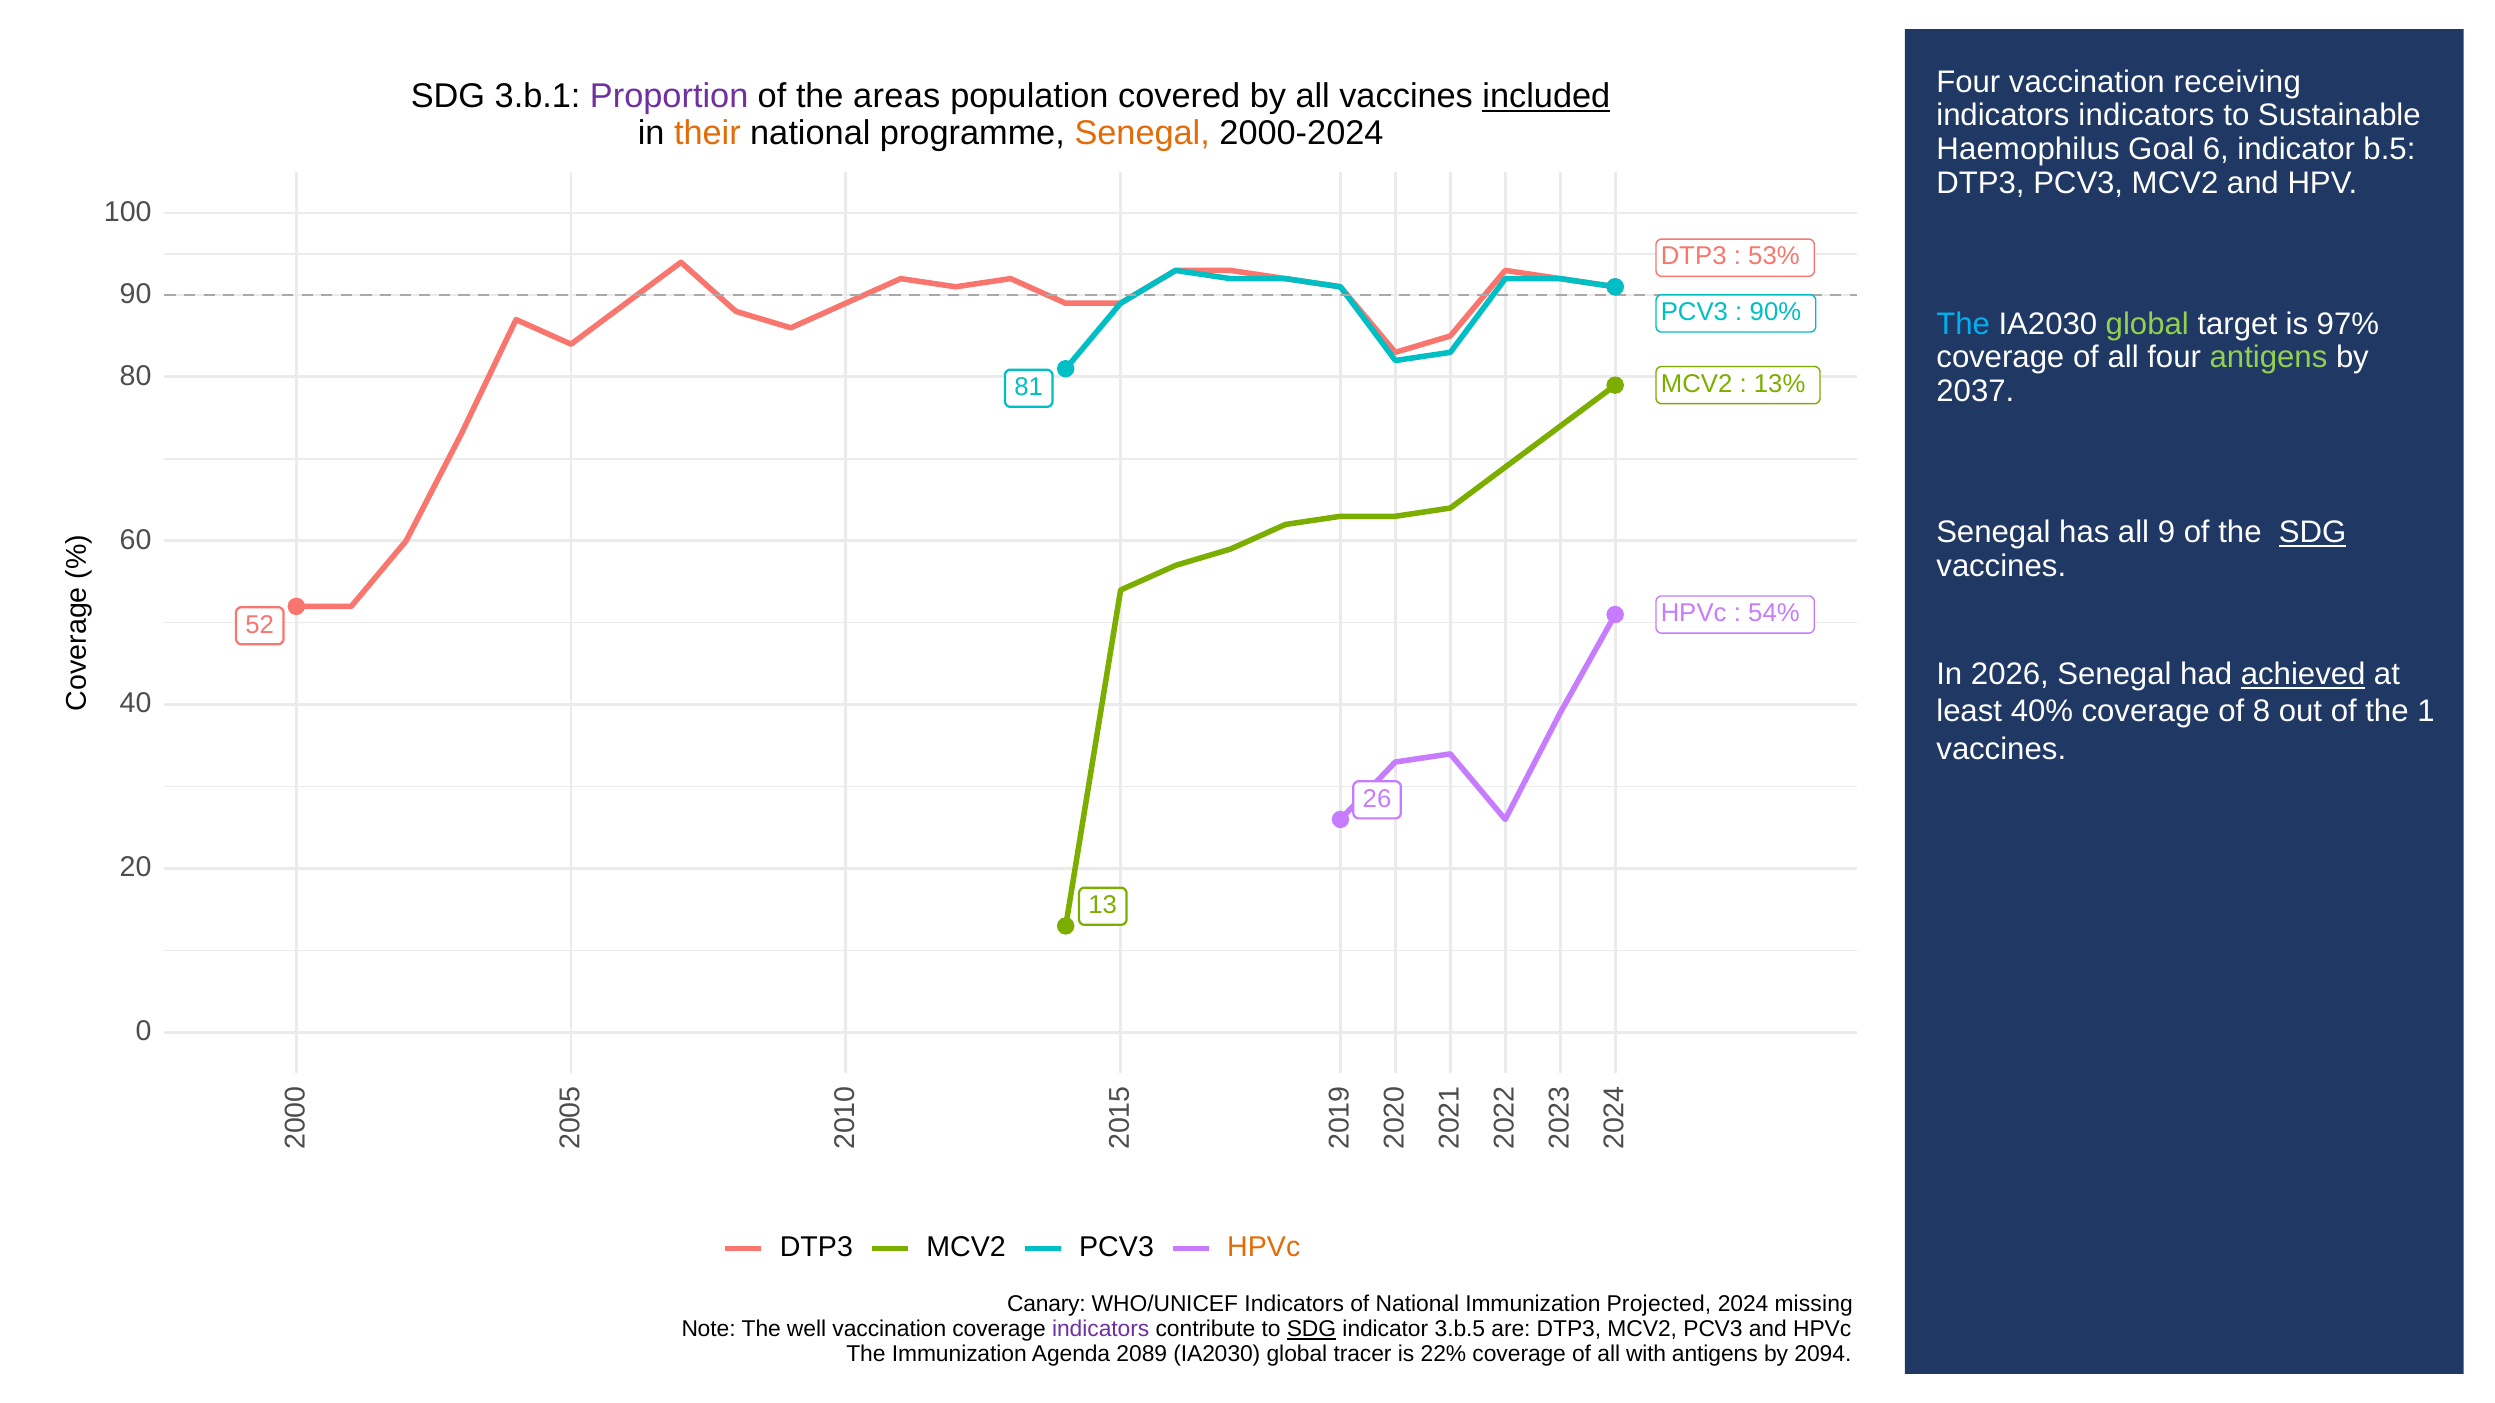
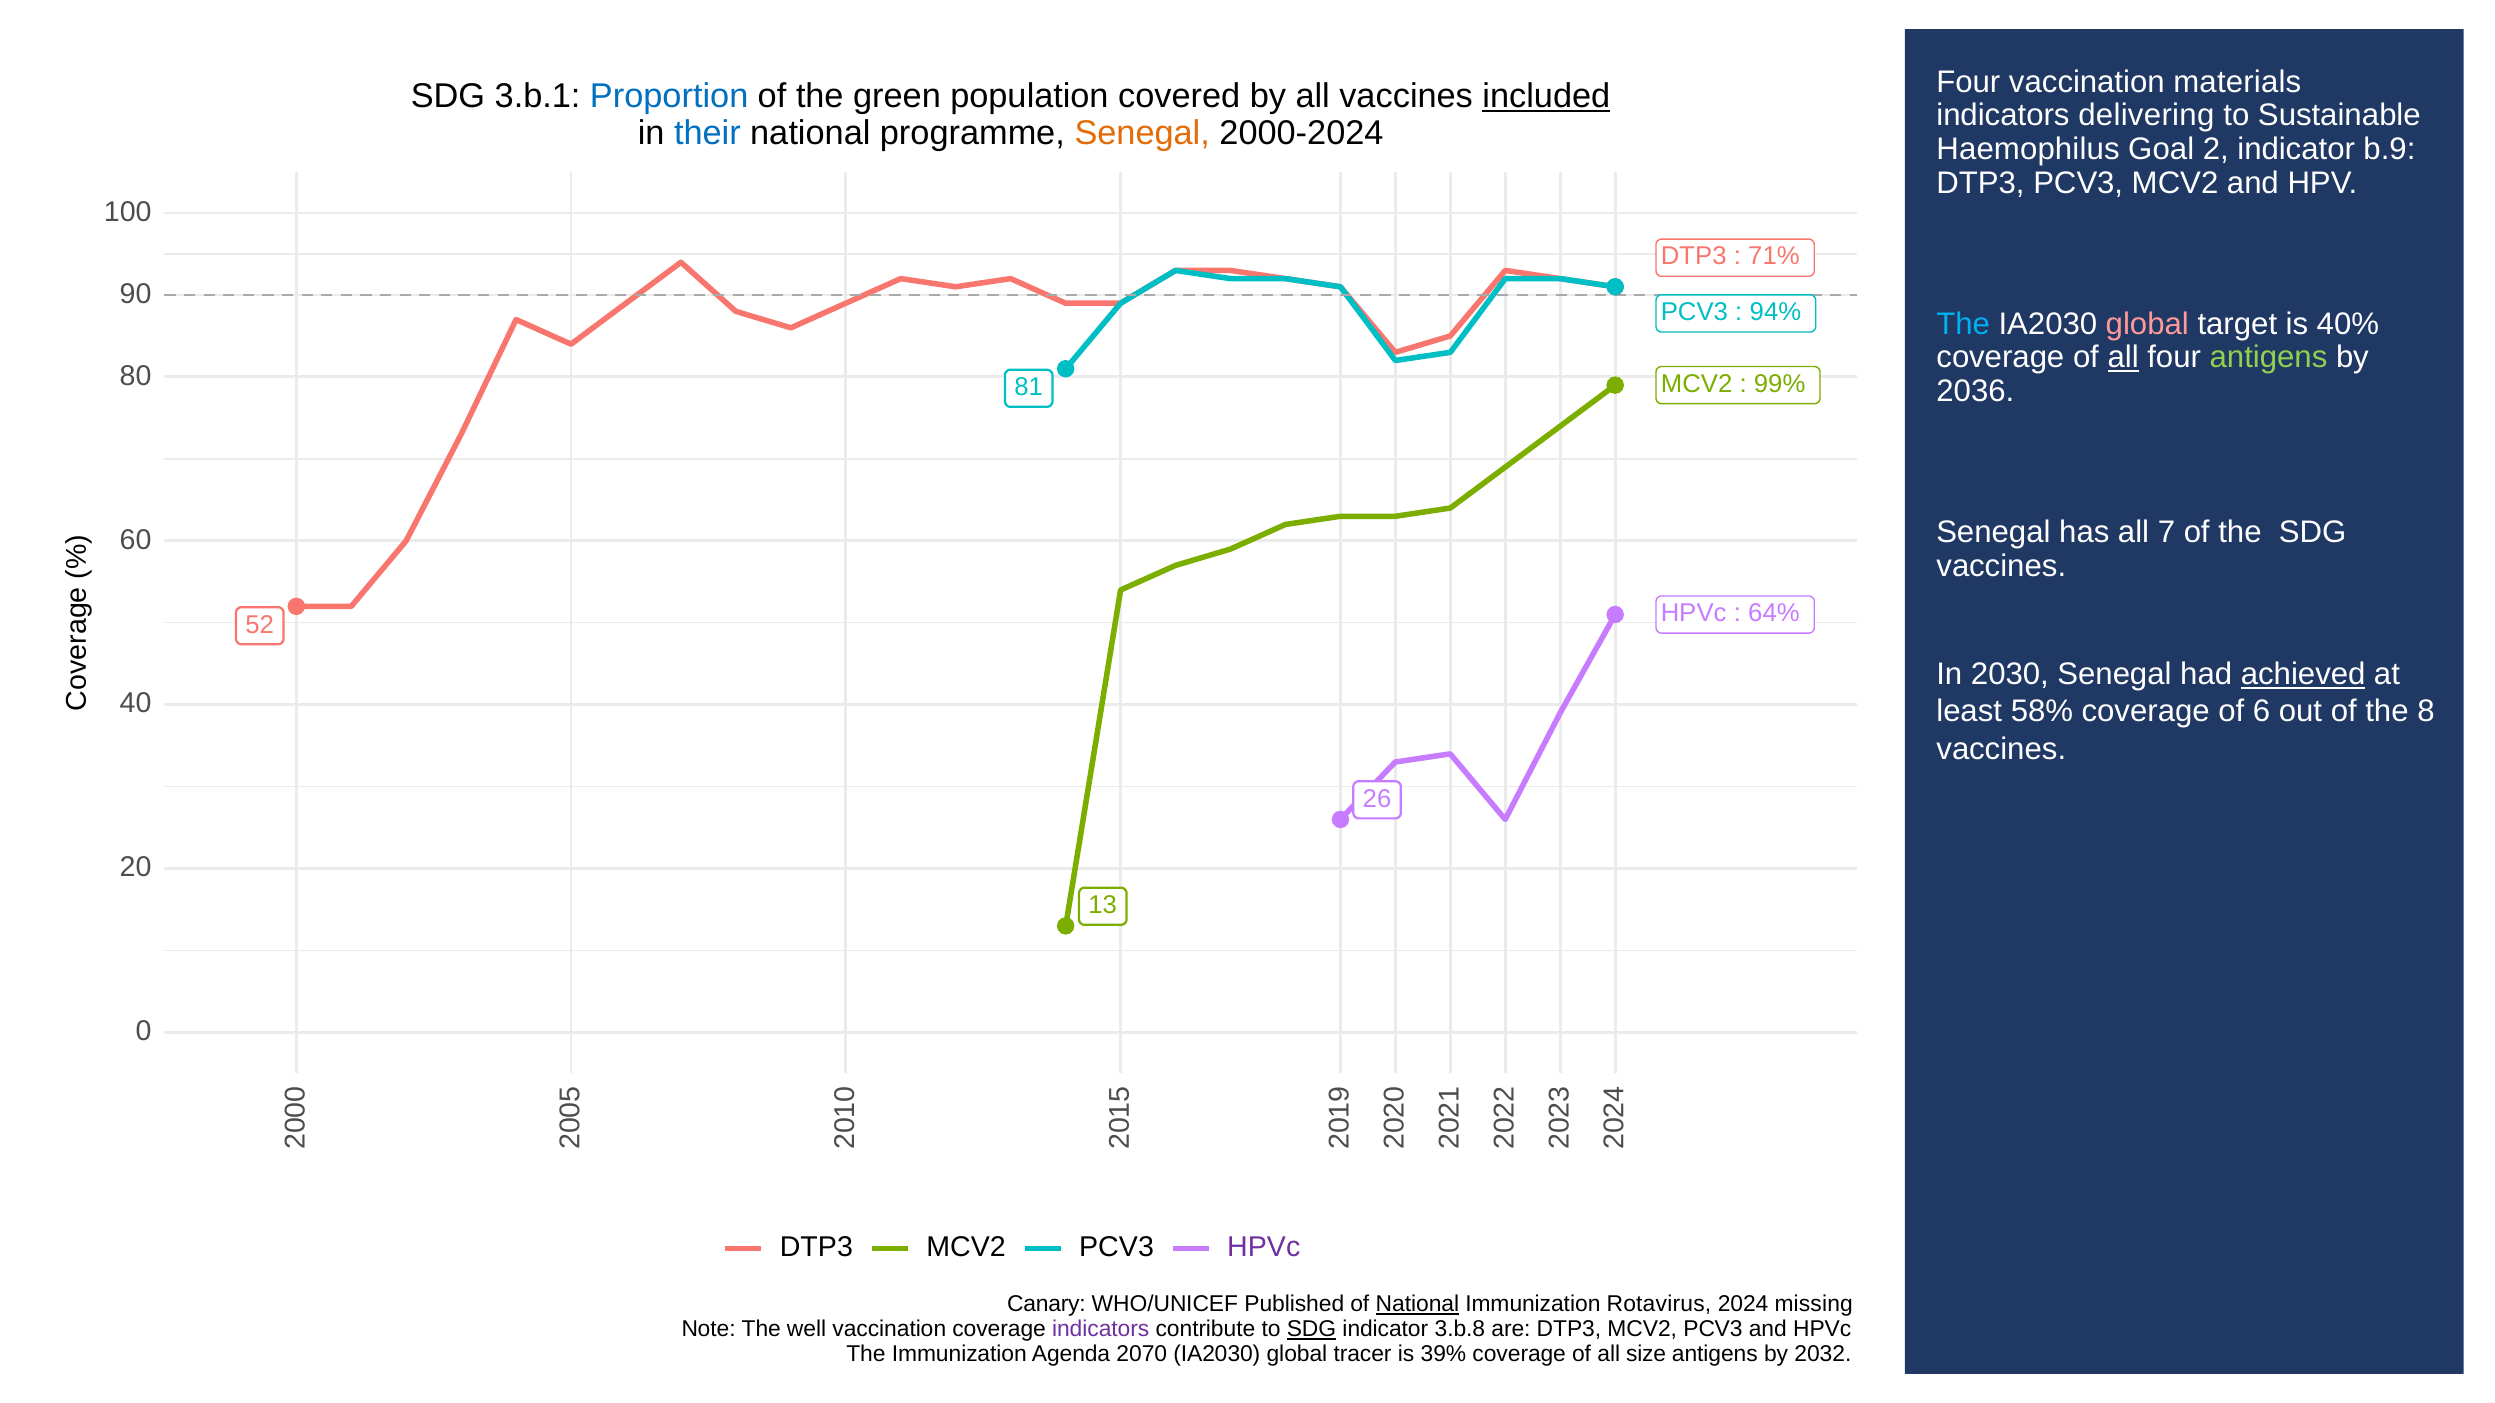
receiving: receiving -> materials (2237, 82)
Proportion colour: purple -> blue (669, 97)
areas: areas -> green (897, 97)
indicators indicators: indicators -> delivering (2146, 116)
their colour: orange -> blue (707, 134)
Goal 6: 6 -> 2 (2216, 149)
b.5: b.5 -> b.9 (2389, 149)
53%: 53% -> 71% (1774, 257)
90%: 90% -> 94% (1775, 312)
global colour: light green -> pink (2147, 324)
97%: 97% -> 40% (2348, 324)
all underline: none -> present (2123, 358)
13%: 13% -> 99% (1780, 384)
2037: 2037 -> 2036 (1975, 391)
all 9: 9 -> 7 (2166, 532)
SDG underline: present -> none (2313, 532)
54%: 54% -> 64% (1774, 614)
2026: 2026 -> 2030 (2010, 674)
40%: 40% -> 58% (2042, 712)
8: 8 -> 6 (2262, 712)
the 1: 1 -> 8 (2426, 712)
HPVc colour: orange -> purple (1264, 1248)
WHO/UNICEF Indicators: Indicators -> Published (1294, 1305)
National underline: none -> present (1417, 1305)
Projected: Projected -> Rotavirus (1659, 1305)
3.b.5: 3.b.5 -> 3.b.8 (1460, 1330)
2089: 2089 -> 2070 (1142, 1354)
22%: 22% -> 39% (1443, 1354)
with: with -> size (1646, 1354)
2094: 2094 -> 2032 (1823, 1354)
